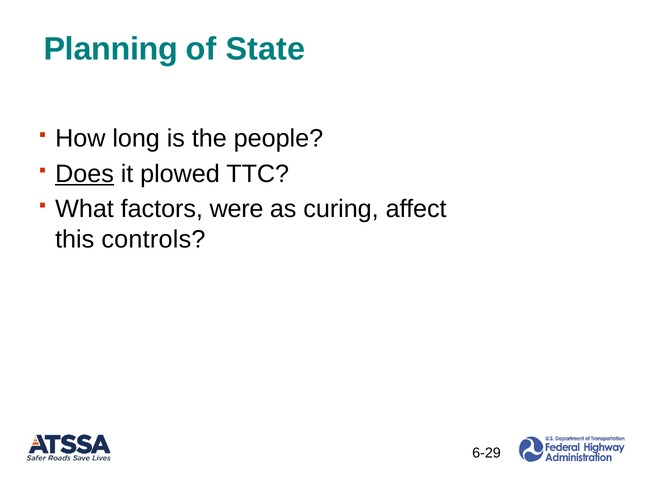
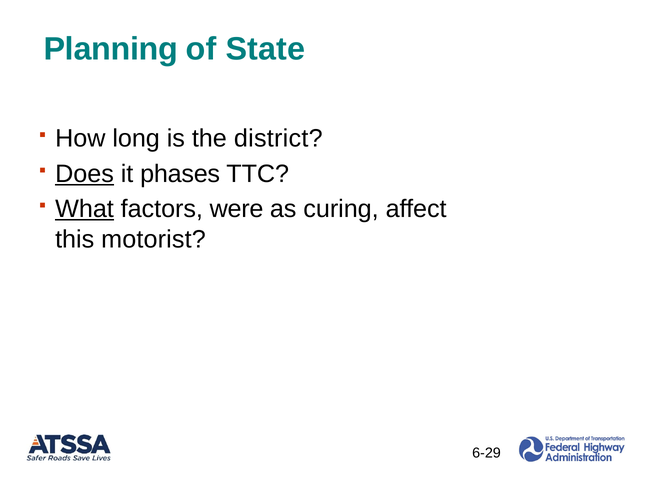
people: people -> district (278, 139)
plowed: plowed -> phases (180, 174)
What underline: none -> present (85, 209)
controls: controls -> motorist (153, 239)
